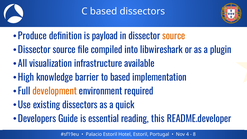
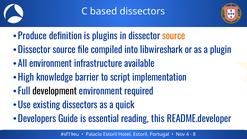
payload: payload -> plugins (105, 36)
All visualization: visualization -> environment (51, 64)
to based: based -> script (120, 78)
development colour: orange -> black (55, 91)
